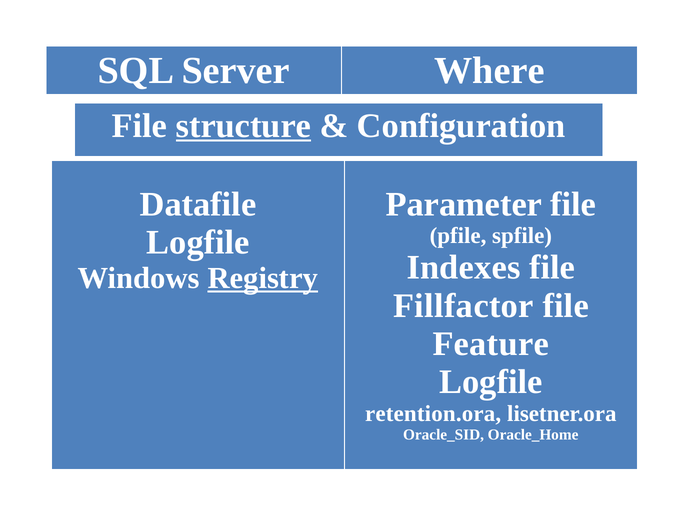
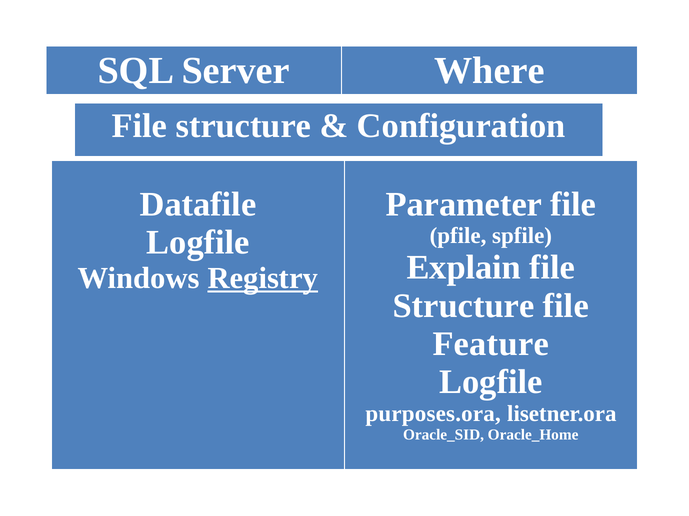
structure underline: present -> none (243, 126)
Indexes: Indexes -> Explain (464, 268)
Fillfactor: Fillfactor -> Structure (464, 306)
retention.ora: retention.ora -> purposes.ora (433, 414)
